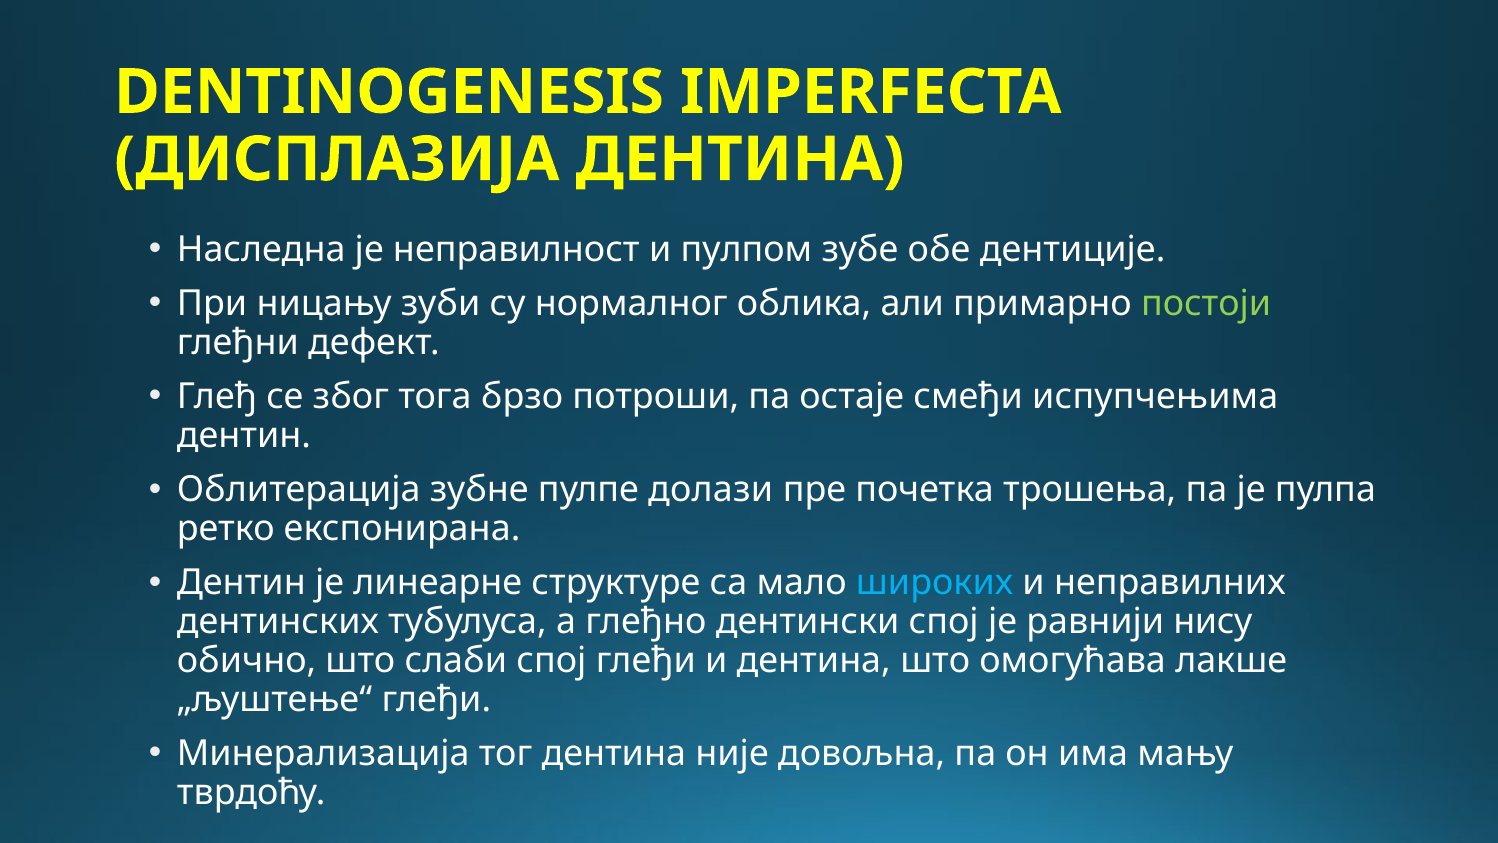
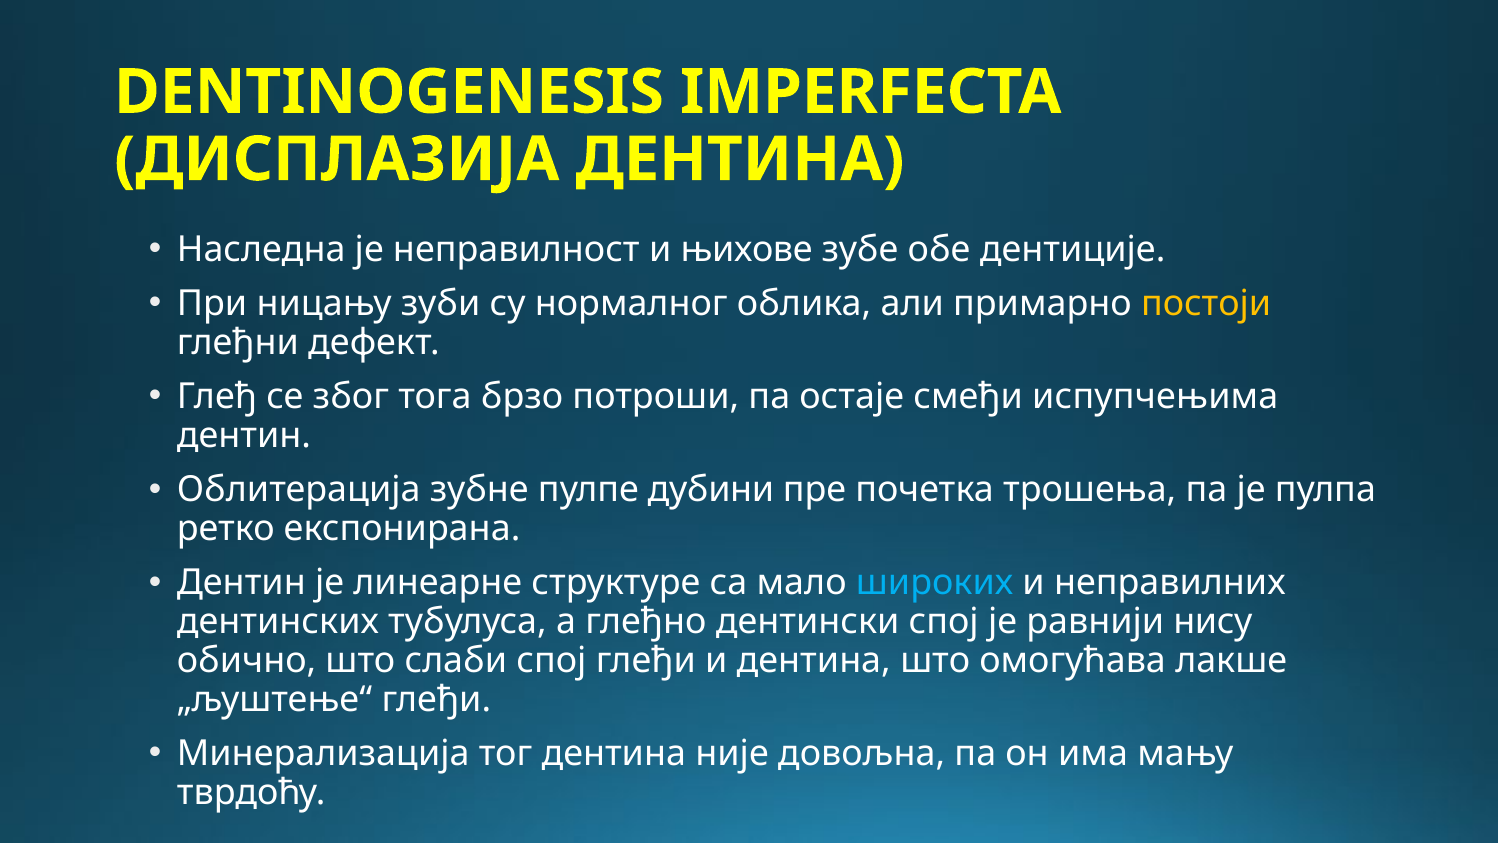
пулпом: пулпом -> њихове (747, 249)
постоји colour: light green -> yellow (1206, 303)
долази: долази -> дубини (711, 490)
